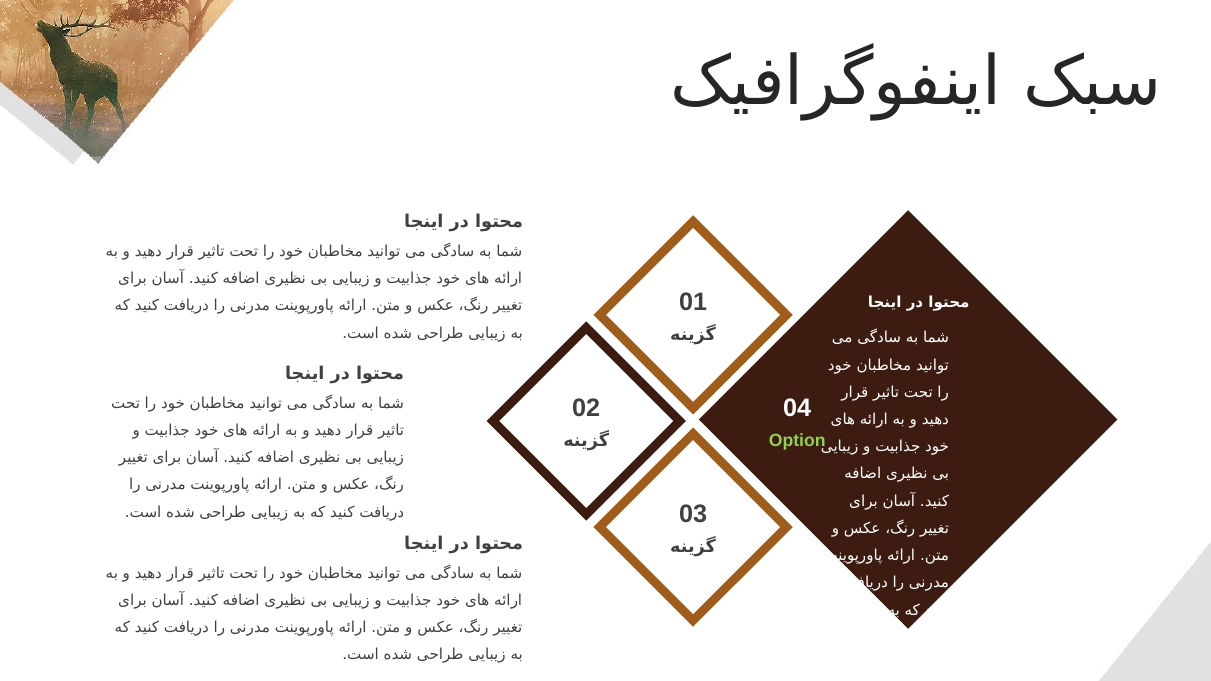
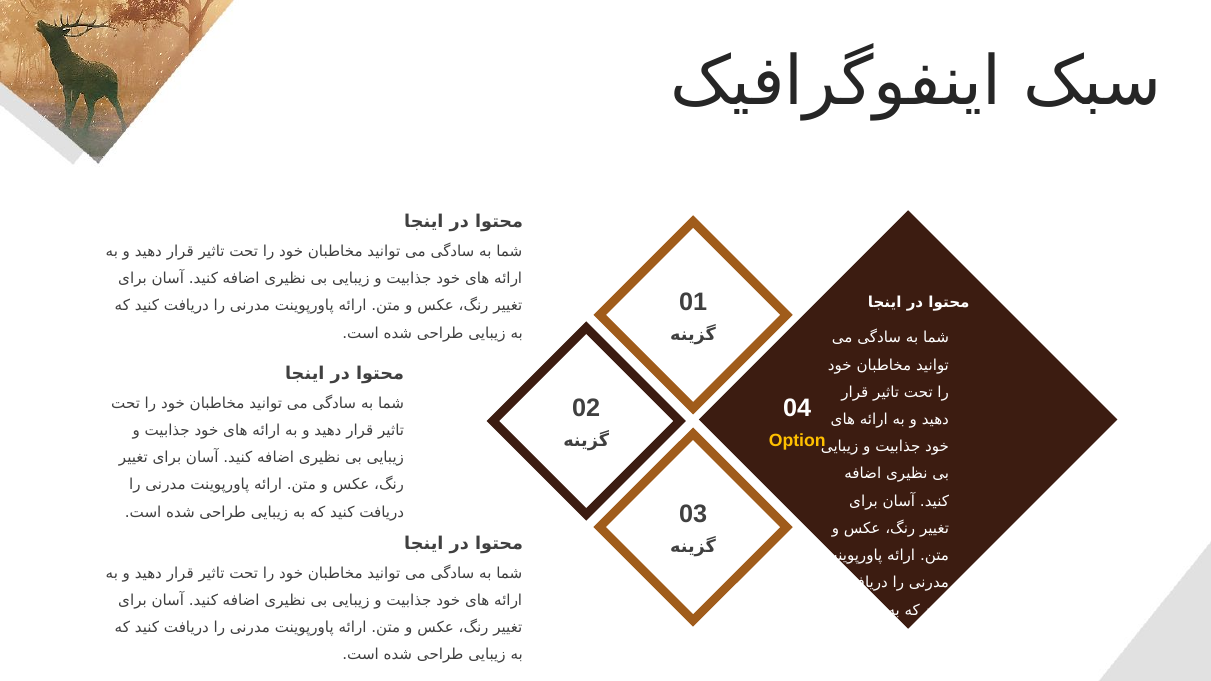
Option colour: light green -> yellow (797, 440)
